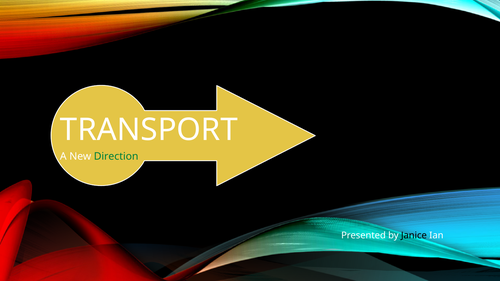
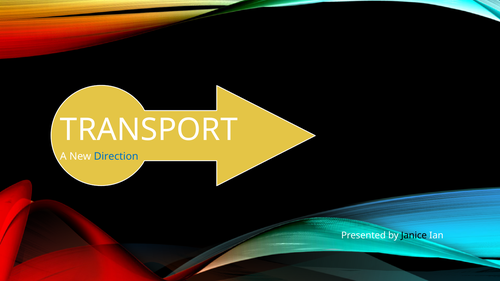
Direction colour: green -> blue (116, 156)
